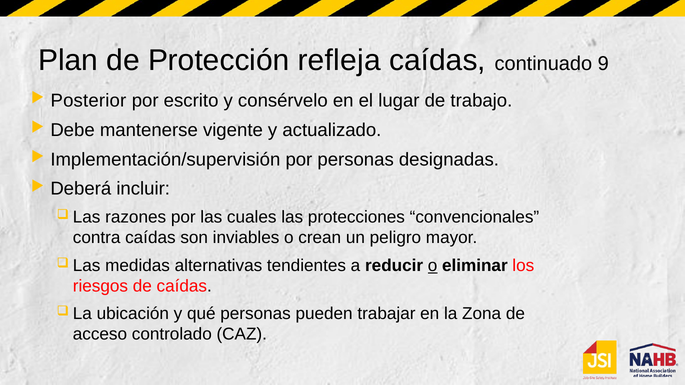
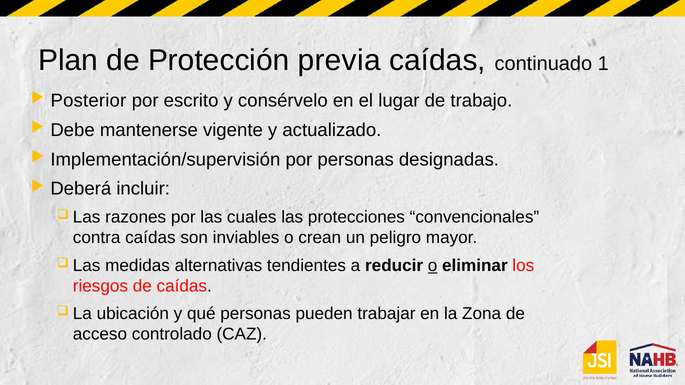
refleja: refleja -> previa (339, 60)
9: 9 -> 1 (603, 64)
